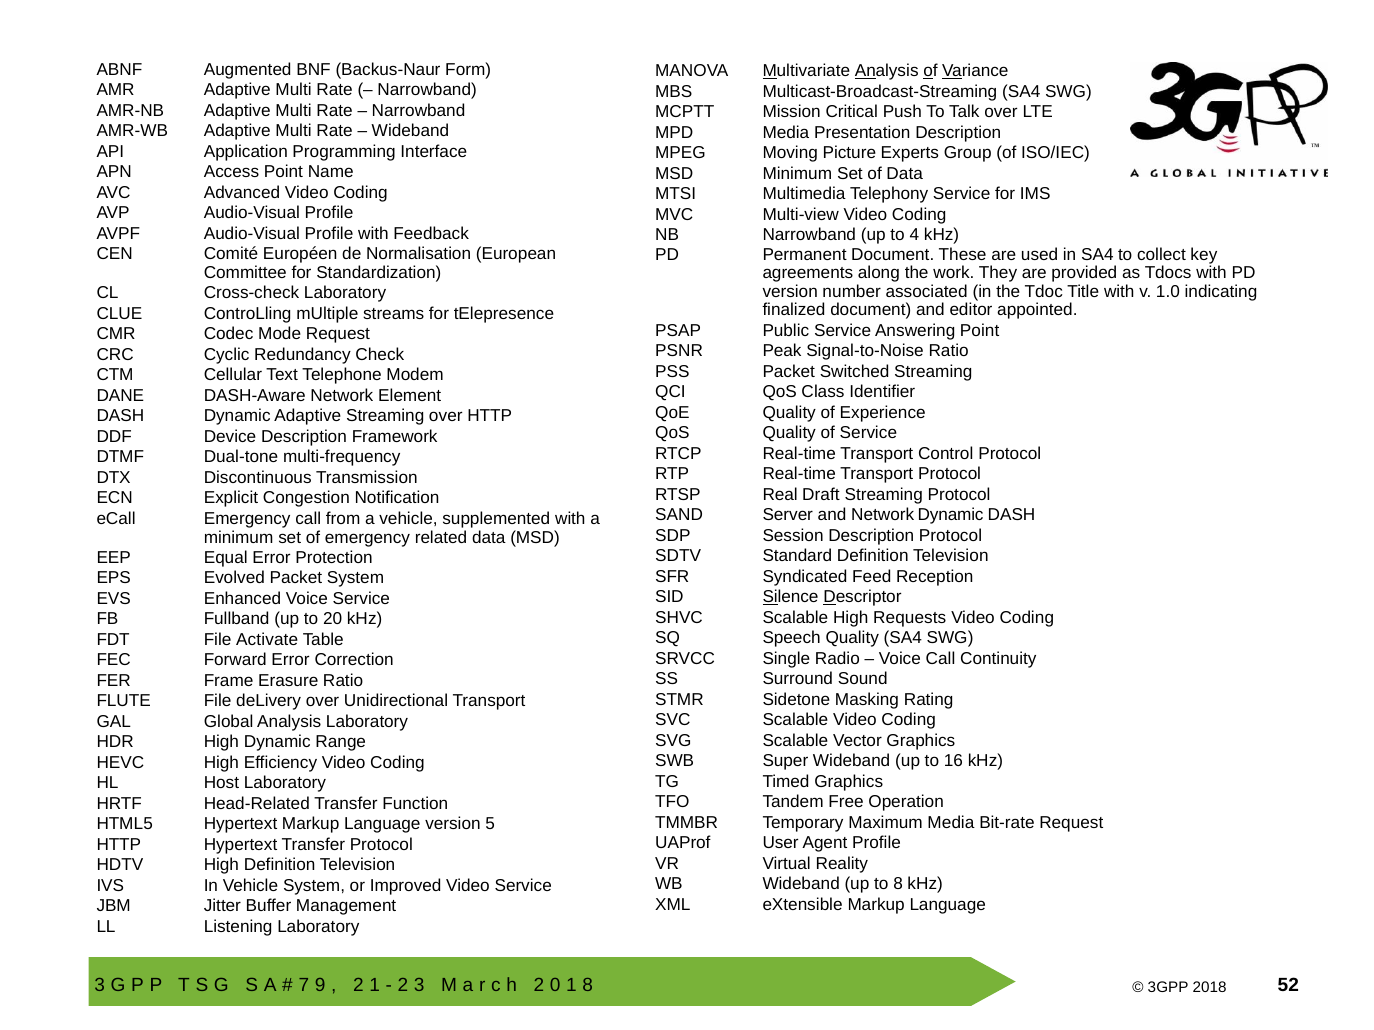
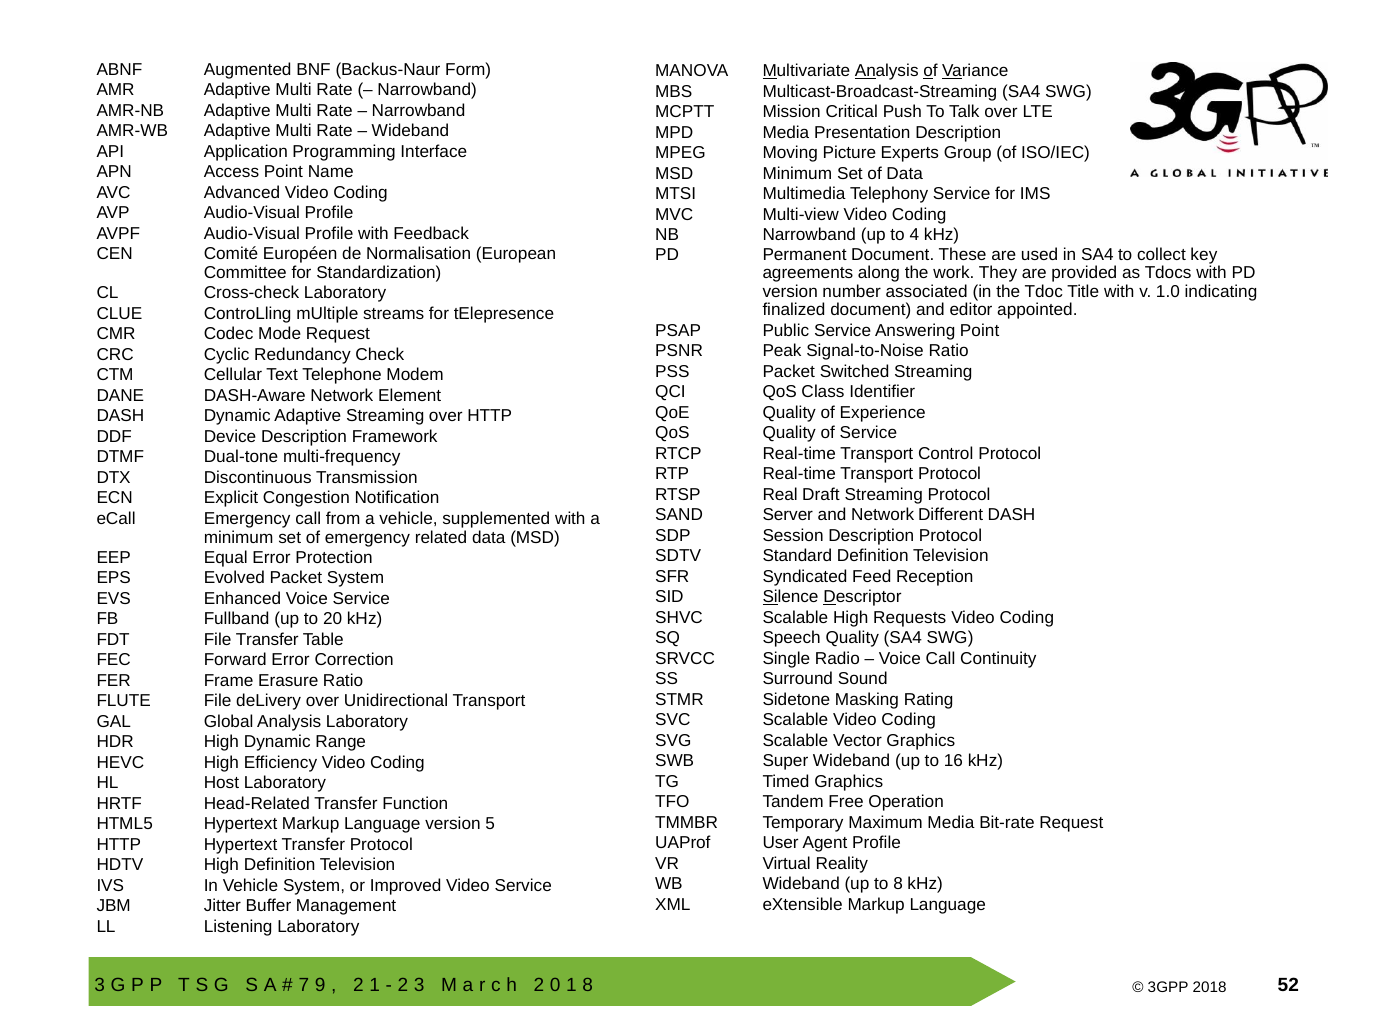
Network Dynamic: Dynamic -> Different (951, 515)
File Activate: Activate -> Transfer (267, 640)
